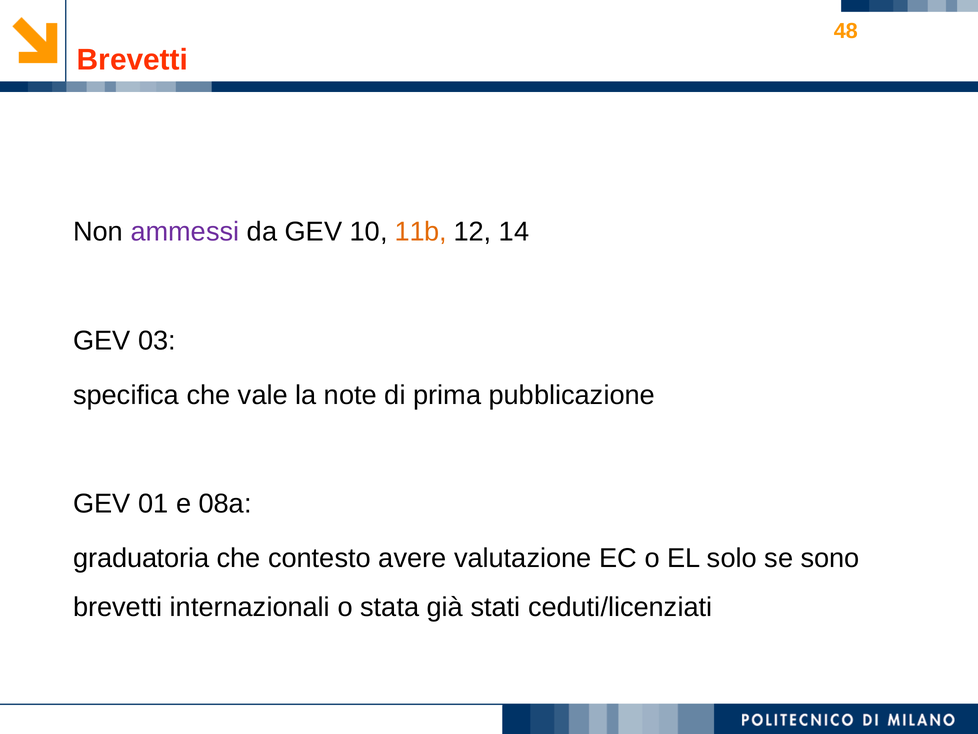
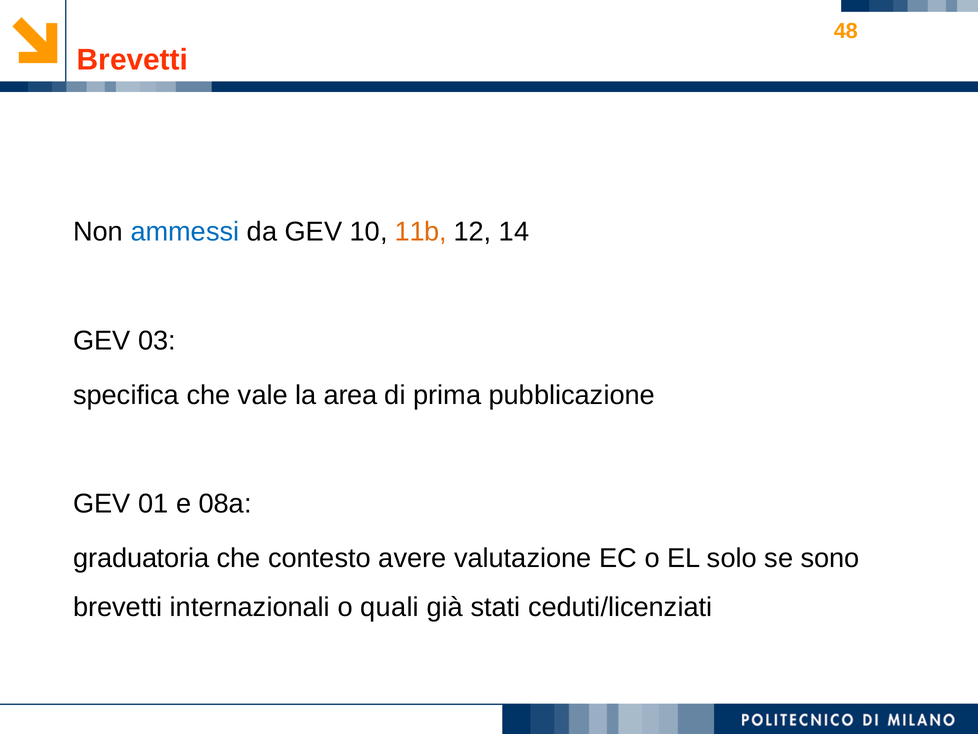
ammessi colour: purple -> blue (185, 232)
note: note -> area (351, 395)
stata: stata -> quali (390, 607)
